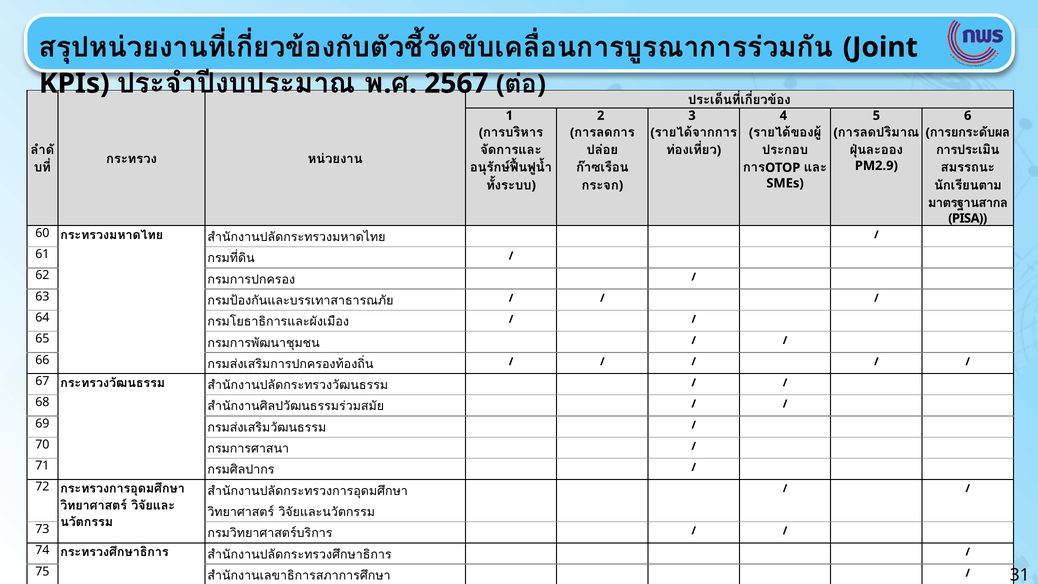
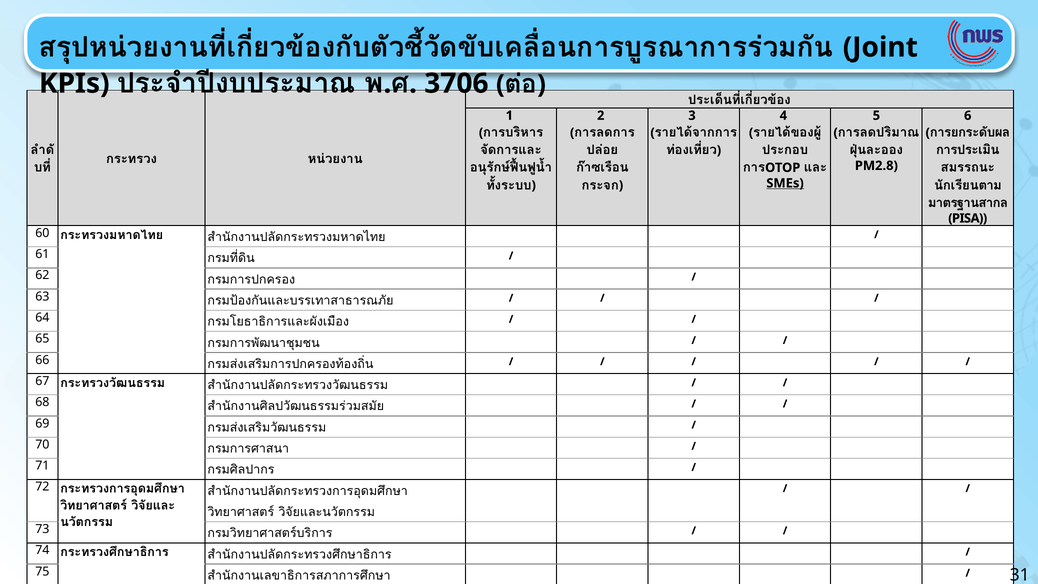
2567: 2567 -> 3706 (456, 83)
PM2.9: PM2.9 -> PM2.8 (876, 166)
SMEs underline: none -> present (785, 183)
